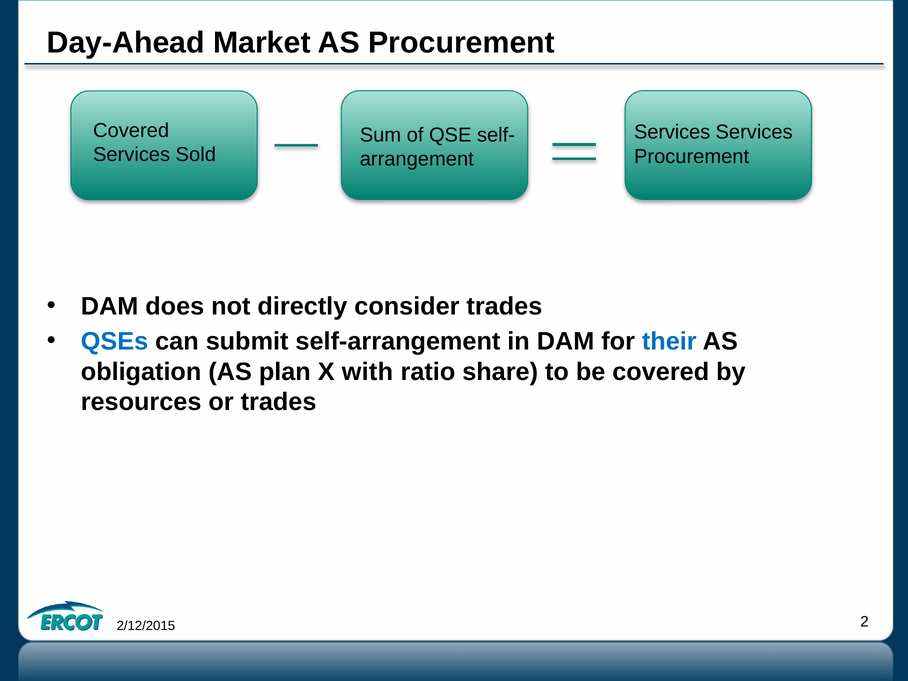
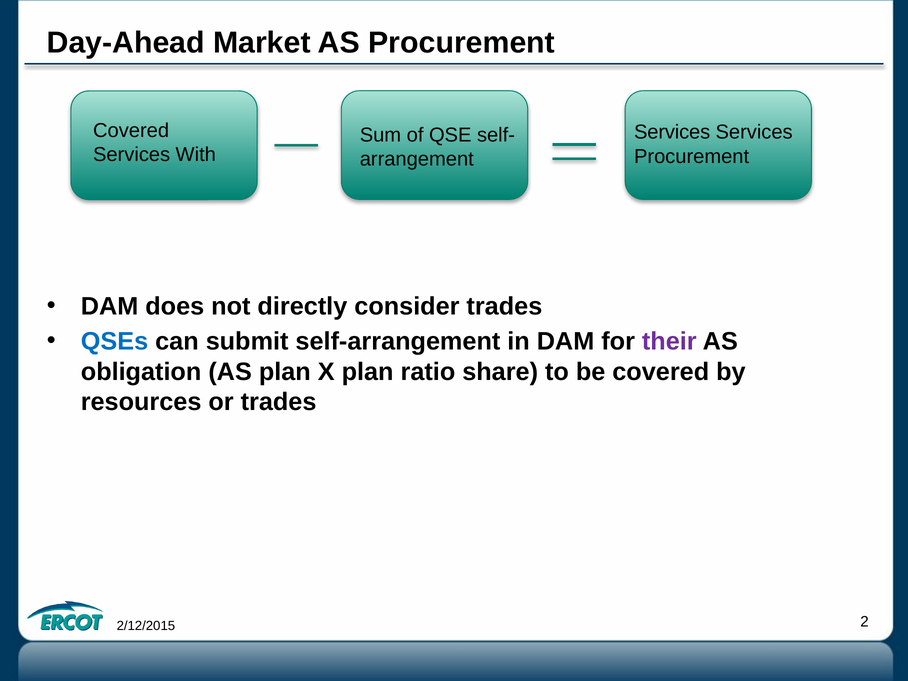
Sold: Sold -> With (196, 155)
their colour: blue -> purple (669, 342)
X with: with -> plan (368, 372)
